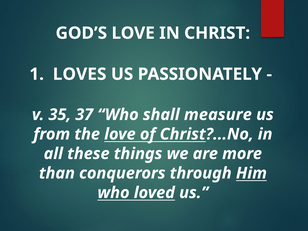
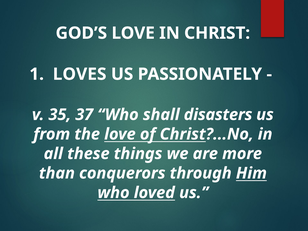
measure: measure -> disasters (218, 115)
